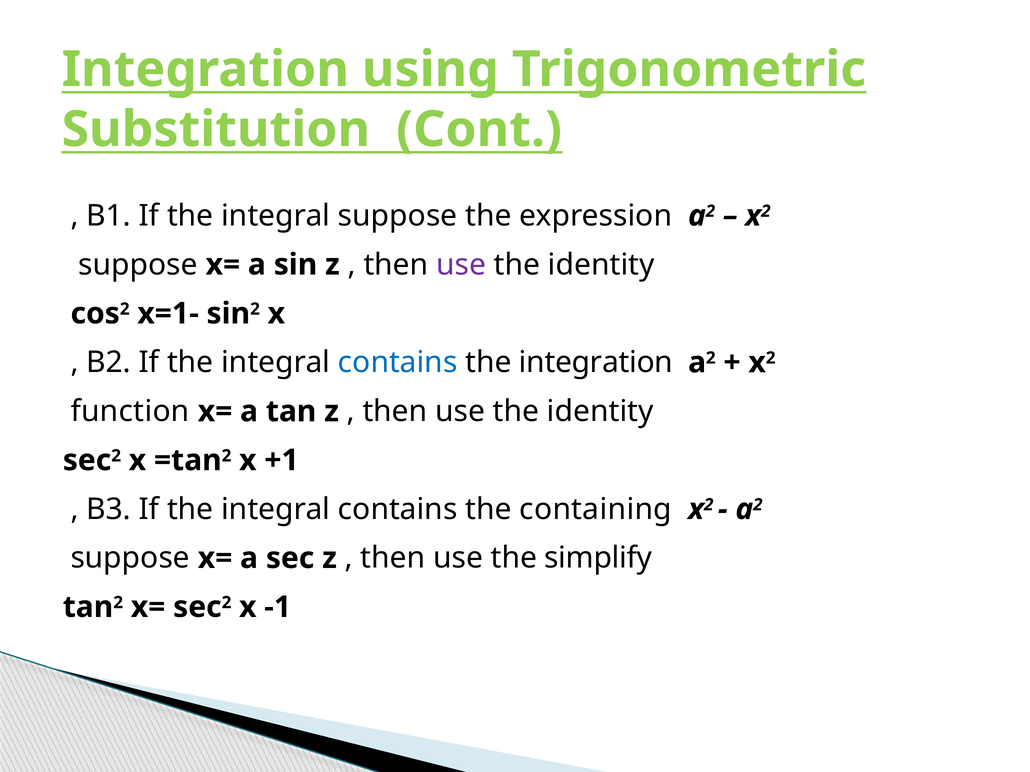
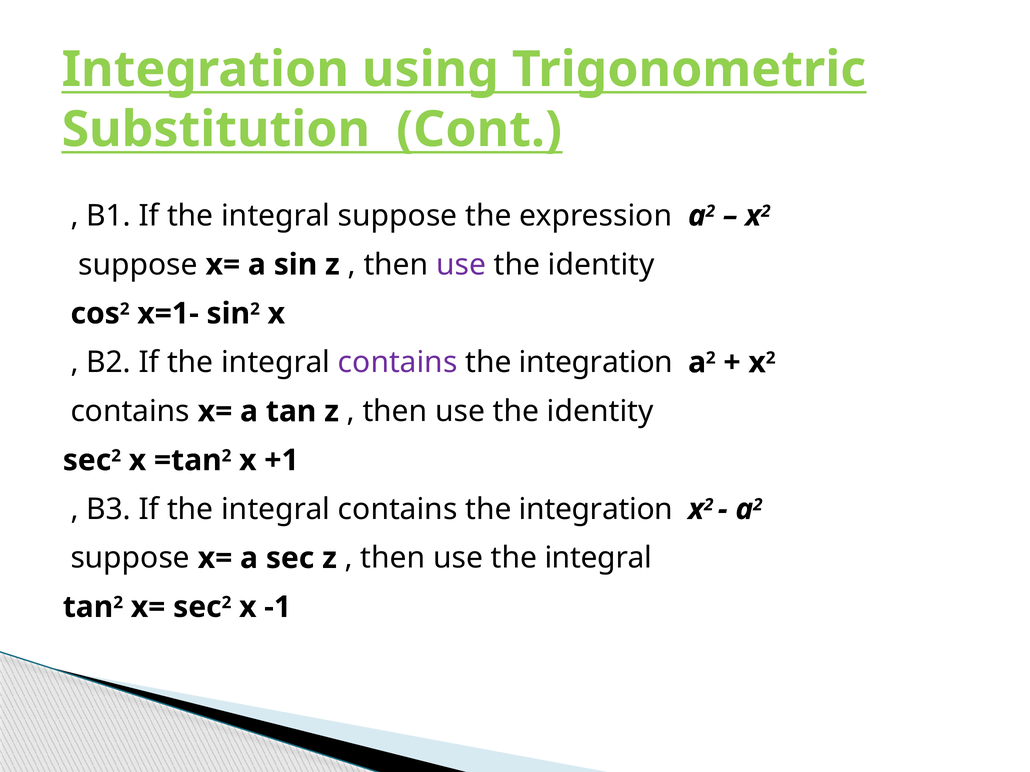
contains colour: blue -> purple (398, 363)
function: function -> contains (130, 412)
containing: containing -> integration (596, 510)
use the simplify: simplify -> integral (598, 558)
